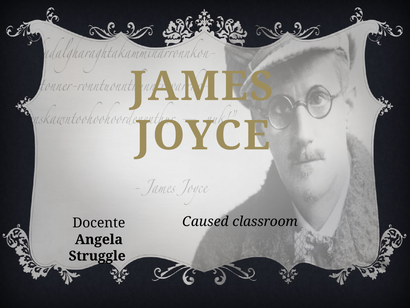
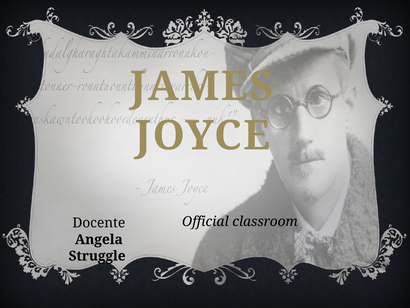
Caused: Caused -> Official (205, 221)
